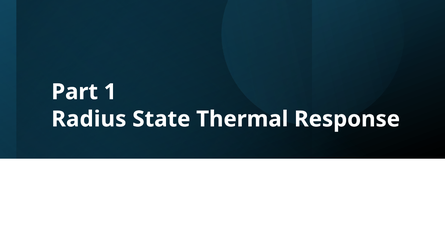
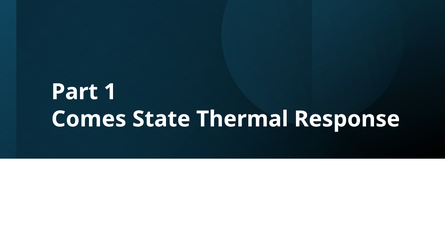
Radius: Radius -> Comes (89, 119)
